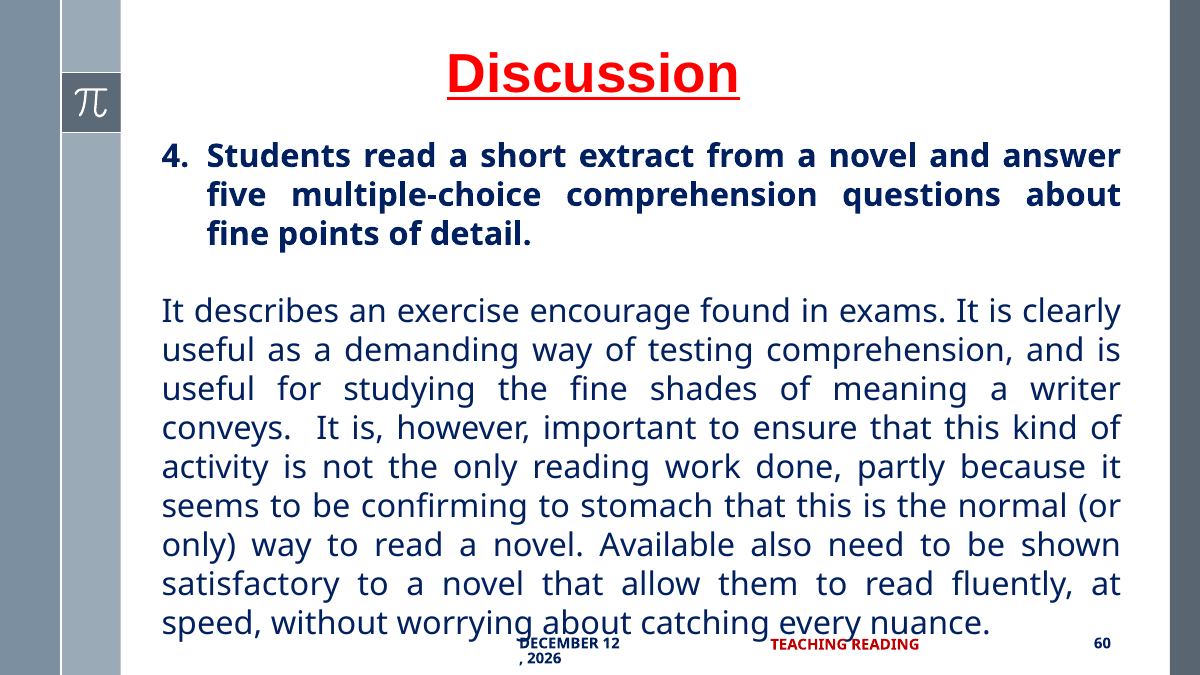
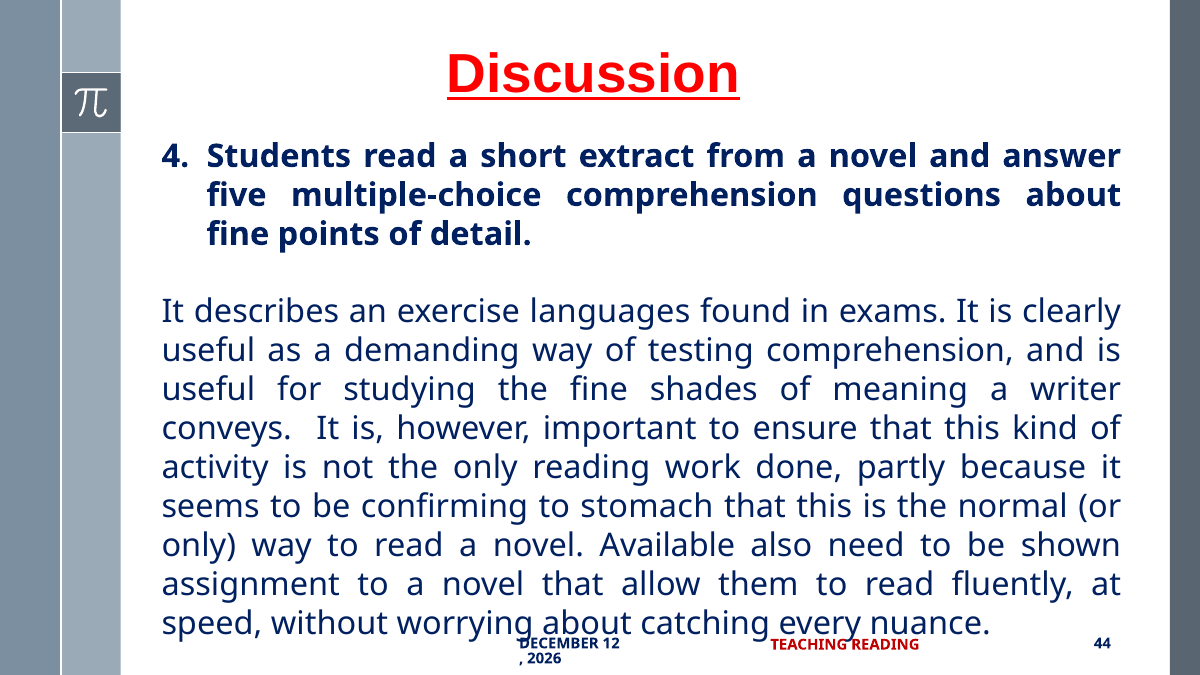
encourage: encourage -> languages (610, 312)
satisfactory: satisfactory -> assignment (251, 585)
60: 60 -> 44 (1102, 643)
